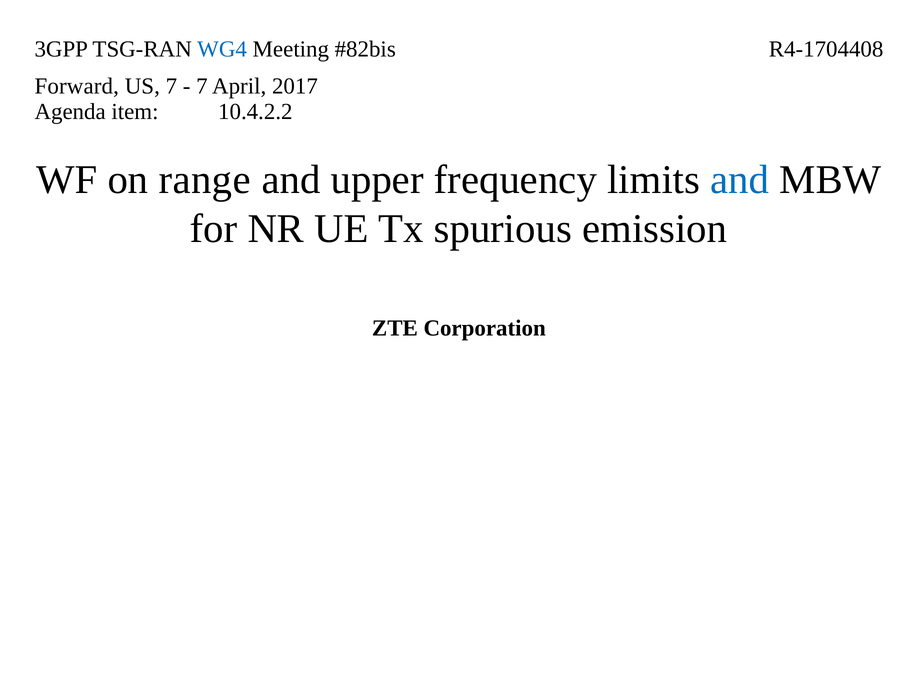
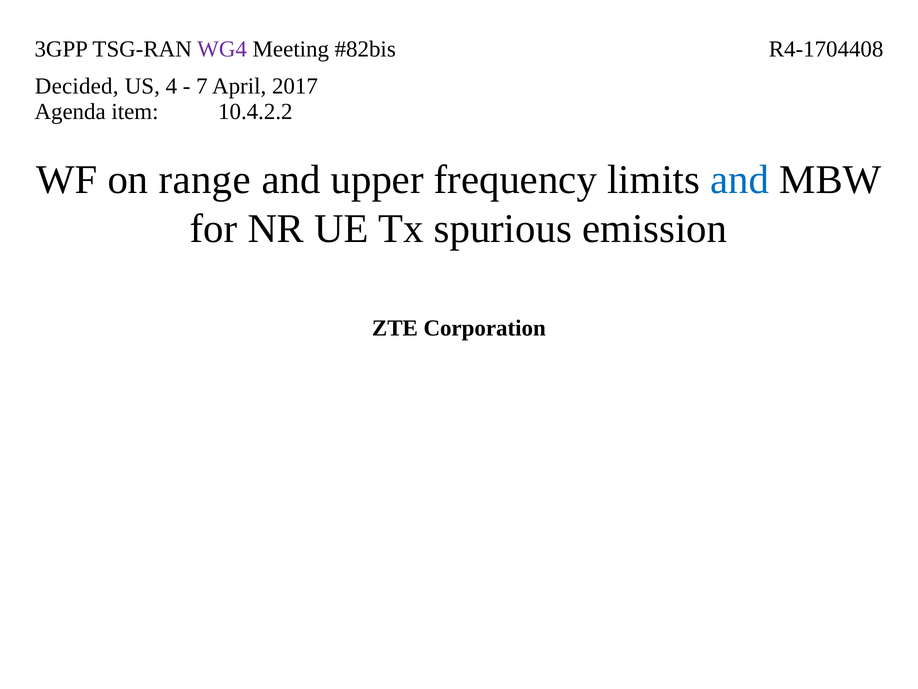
WG4 colour: blue -> purple (222, 49)
Forward: Forward -> Decided (77, 86)
US 7: 7 -> 4 (171, 86)
